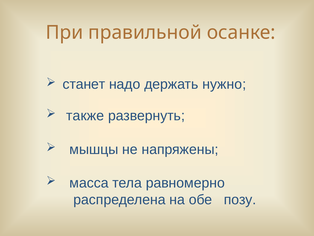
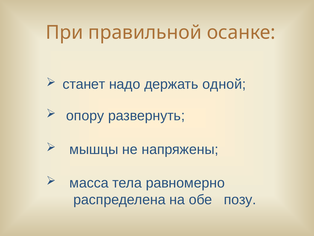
нужно: нужно -> одной (224, 84)
также: также -> опору (85, 116)
